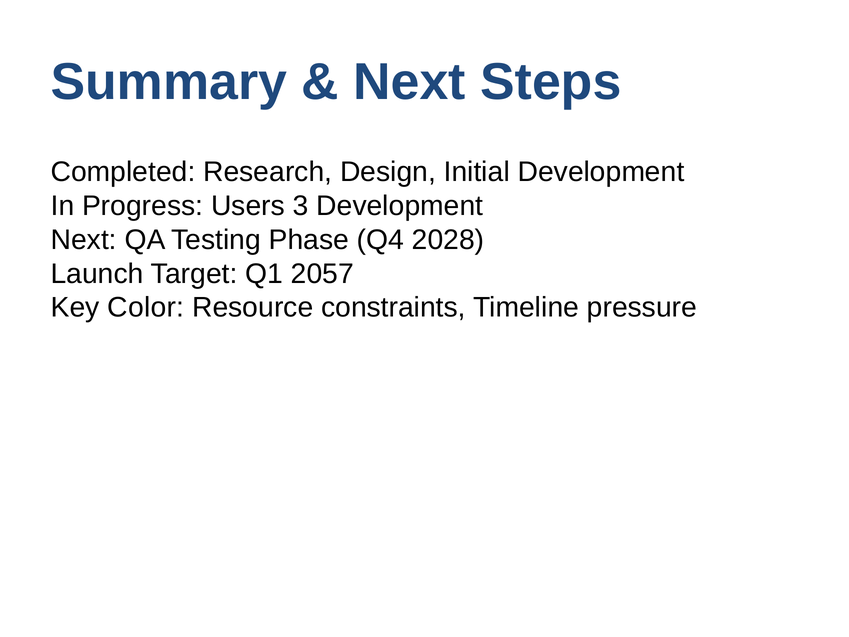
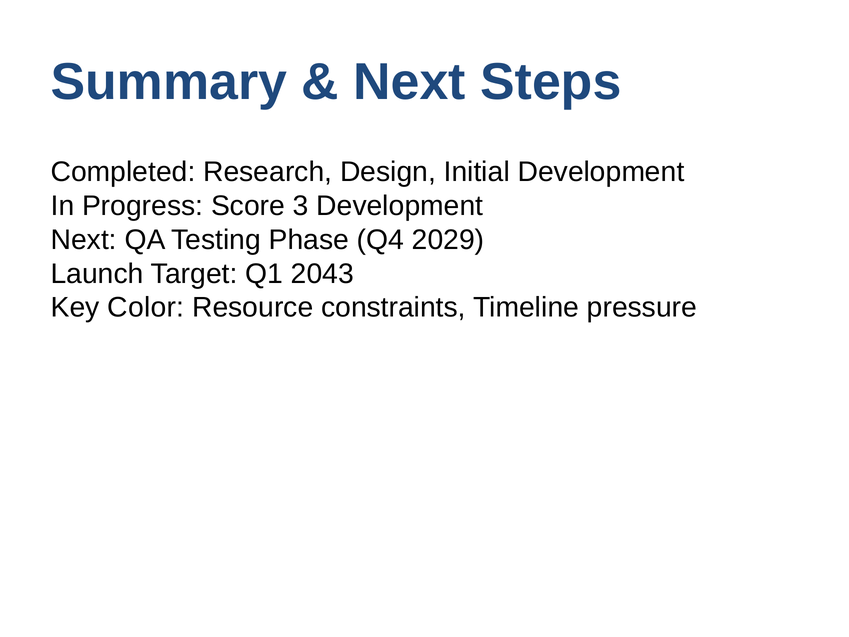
Users: Users -> Score (248, 206)
2028: 2028 -> 2029 (448, 240)
2057: 2057 -> 2043 (322, 274)
